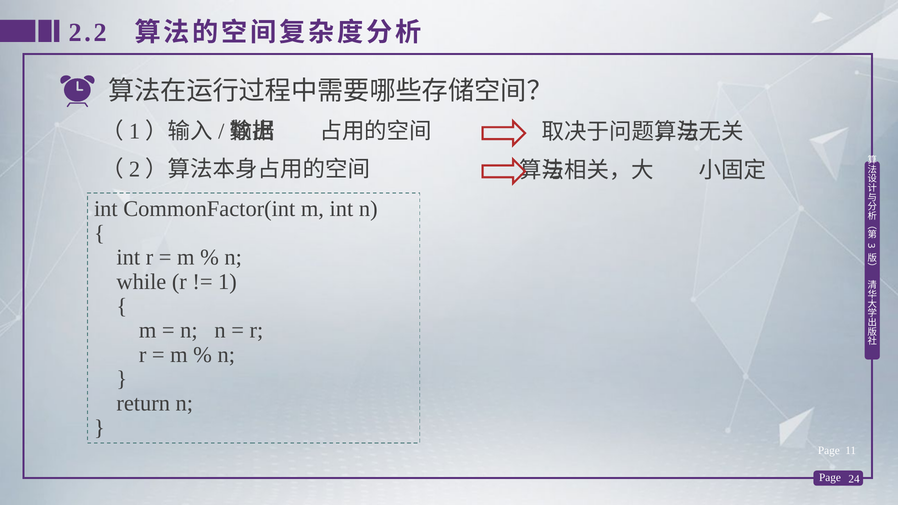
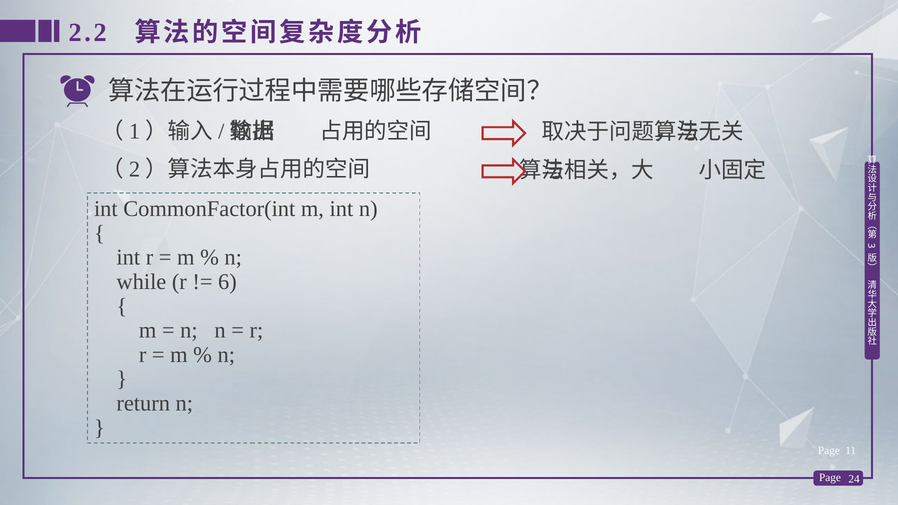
1: 1 -> 6 (227, 282)
